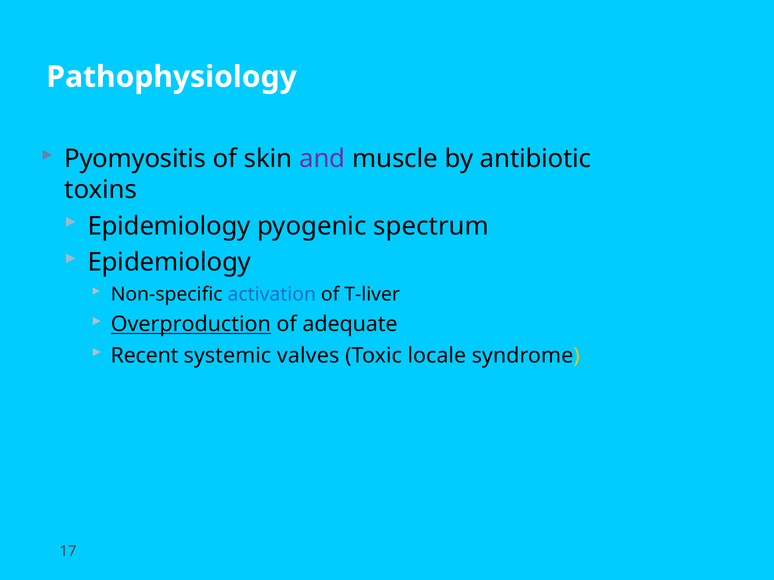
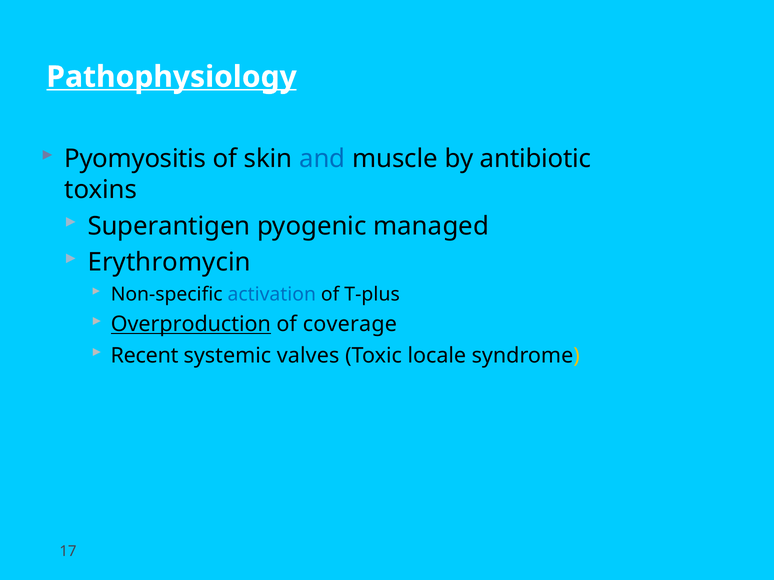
Pathophysiology underline: none -> present (172, 77)
and colour: purple -> blue (322, 159)
Epidemiology: Epidemiology -> Superantigen (169, 226)
spectrum: spectrum -> managed (431, 226)
Epidemiology: Epidemiology -> Erythromycin (169, 263)
T-liver: T-liver -> T-plus (372, 295)
adequate: adequate -> coverage (350, 325)
